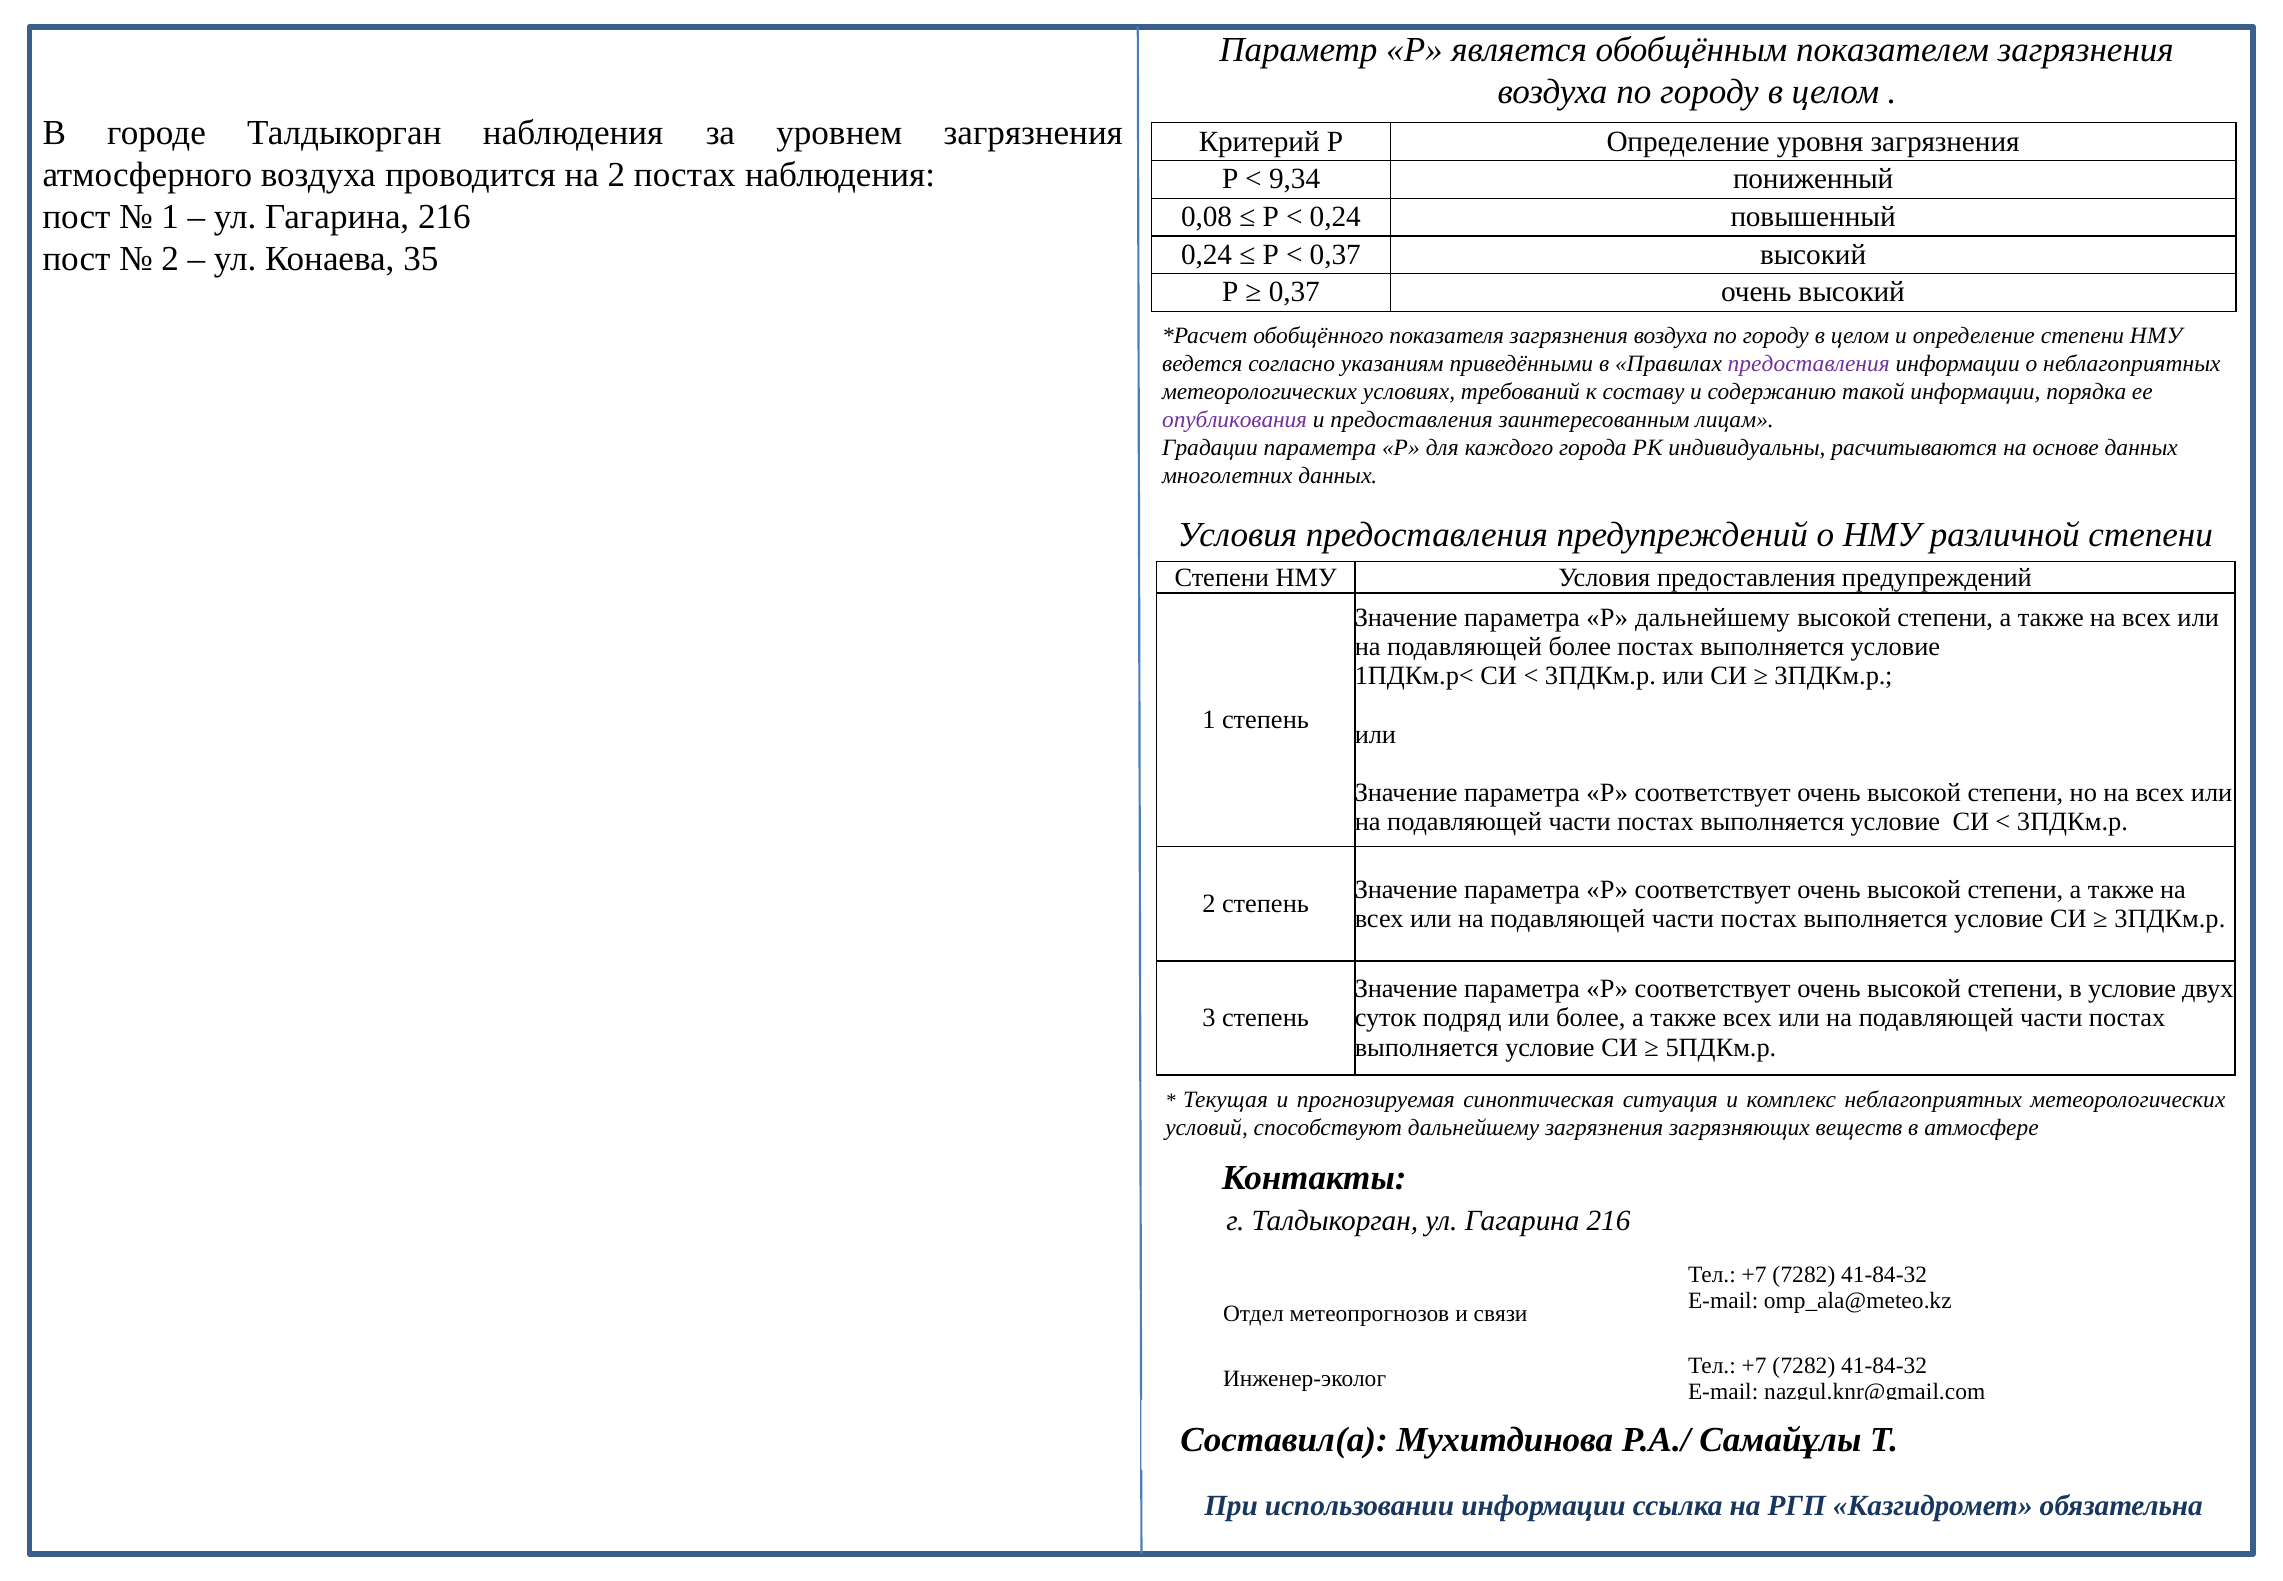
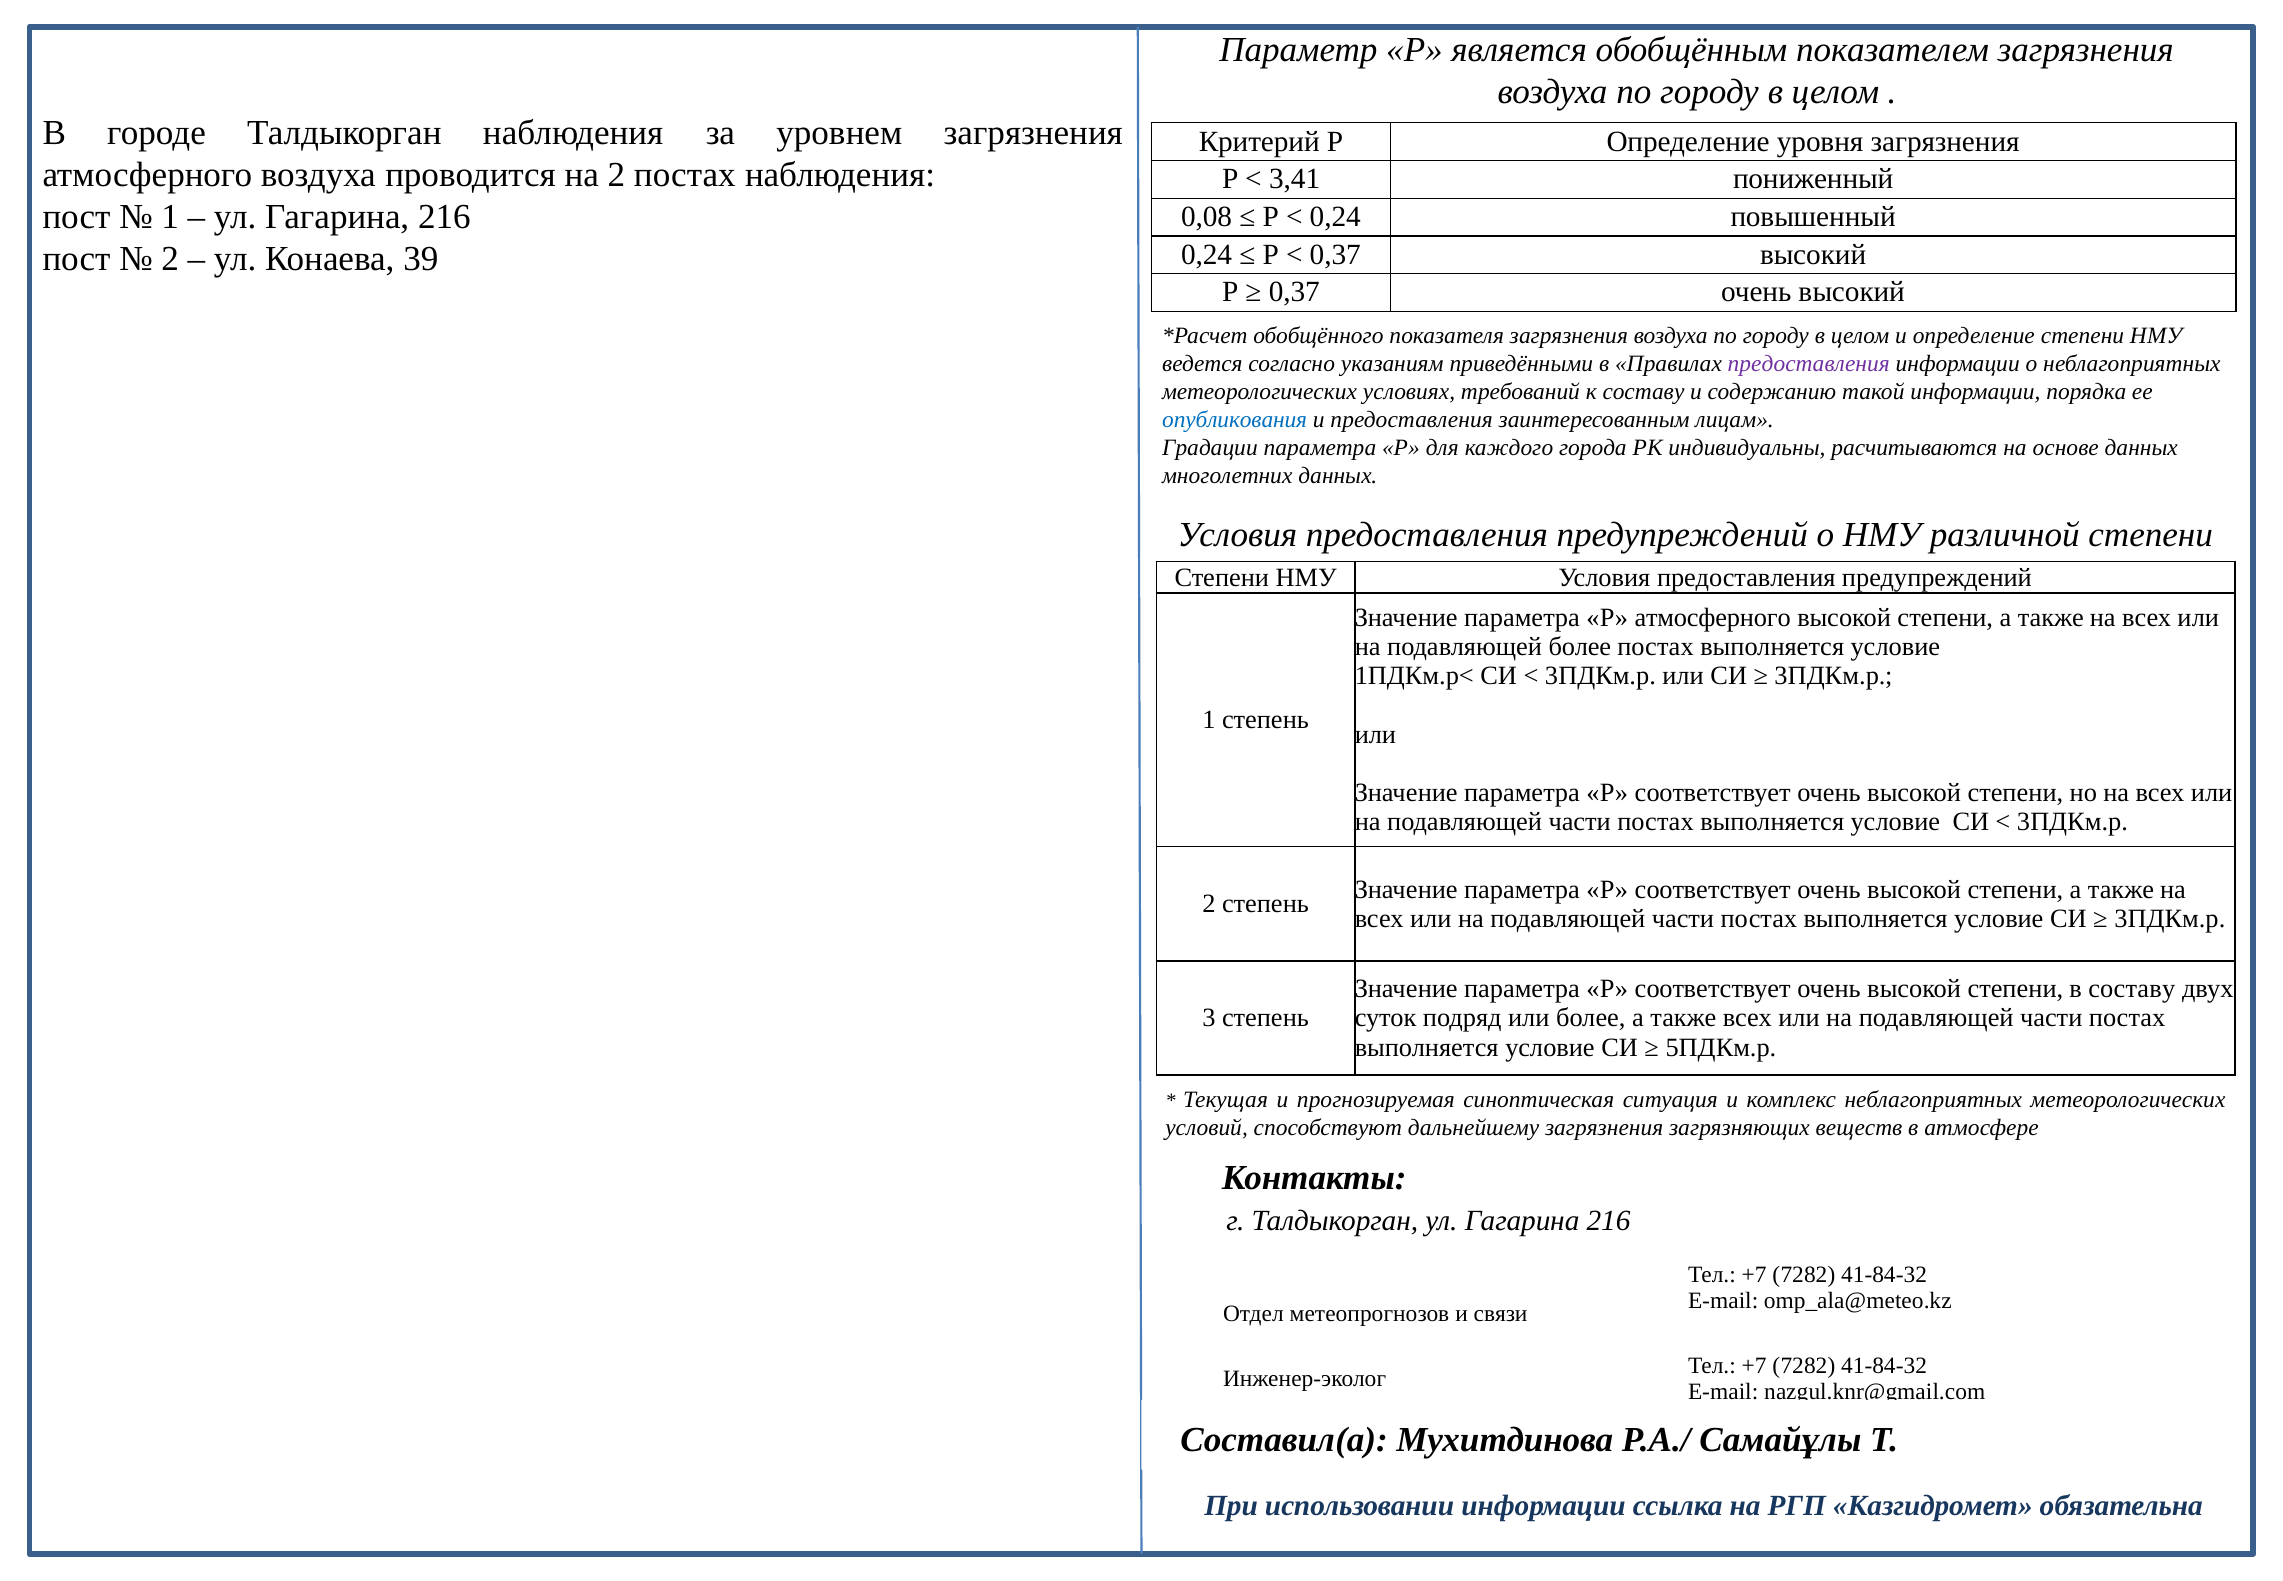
9,34: 9,34 -> 3,41 (1295, 179)
35: 35 -> 39 (421, 259)
опубликования colour: purple -> blue (1235, 419)
Р дальнейшему: дальнейшему -> атмосферного (1713, 618)
в условие: условие -> составу (2132, 989)
